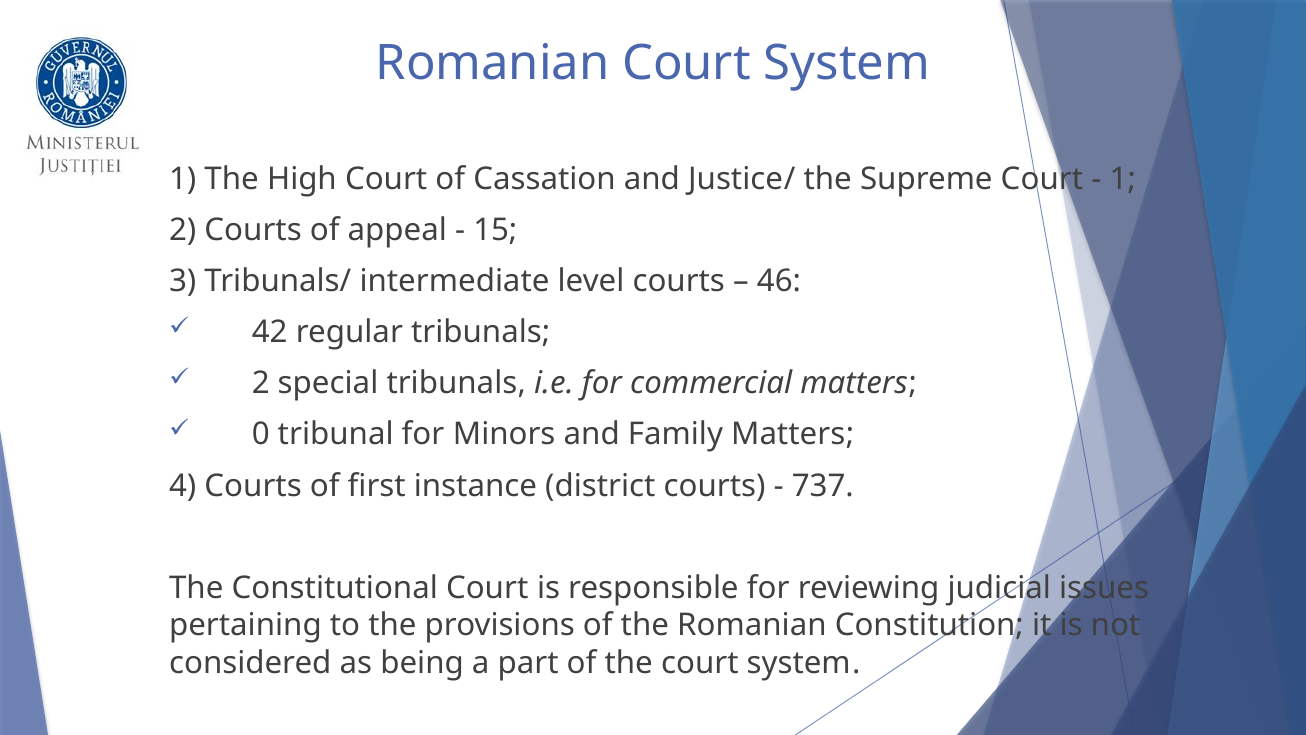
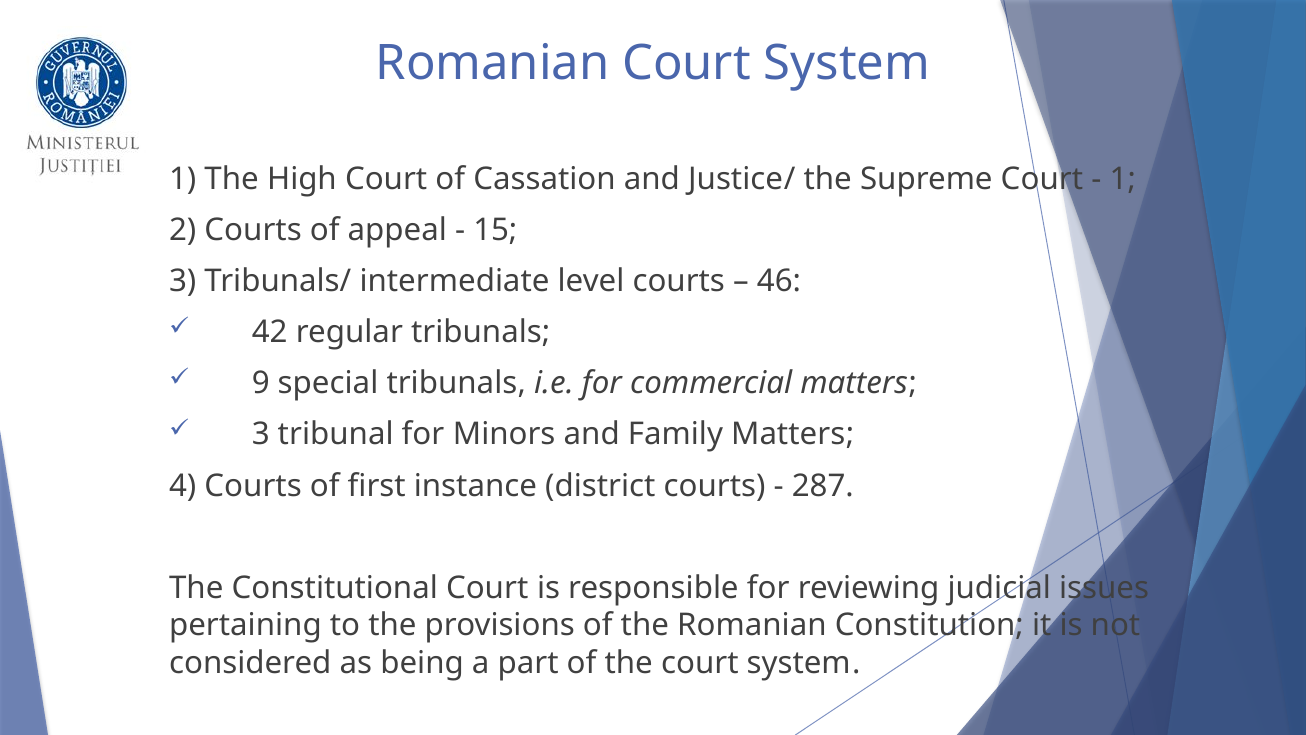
2: 2 -> 9 (261, 383)
0: 0 -> 3 (261, 434)
737: 737 -> 287 (823, 486)
